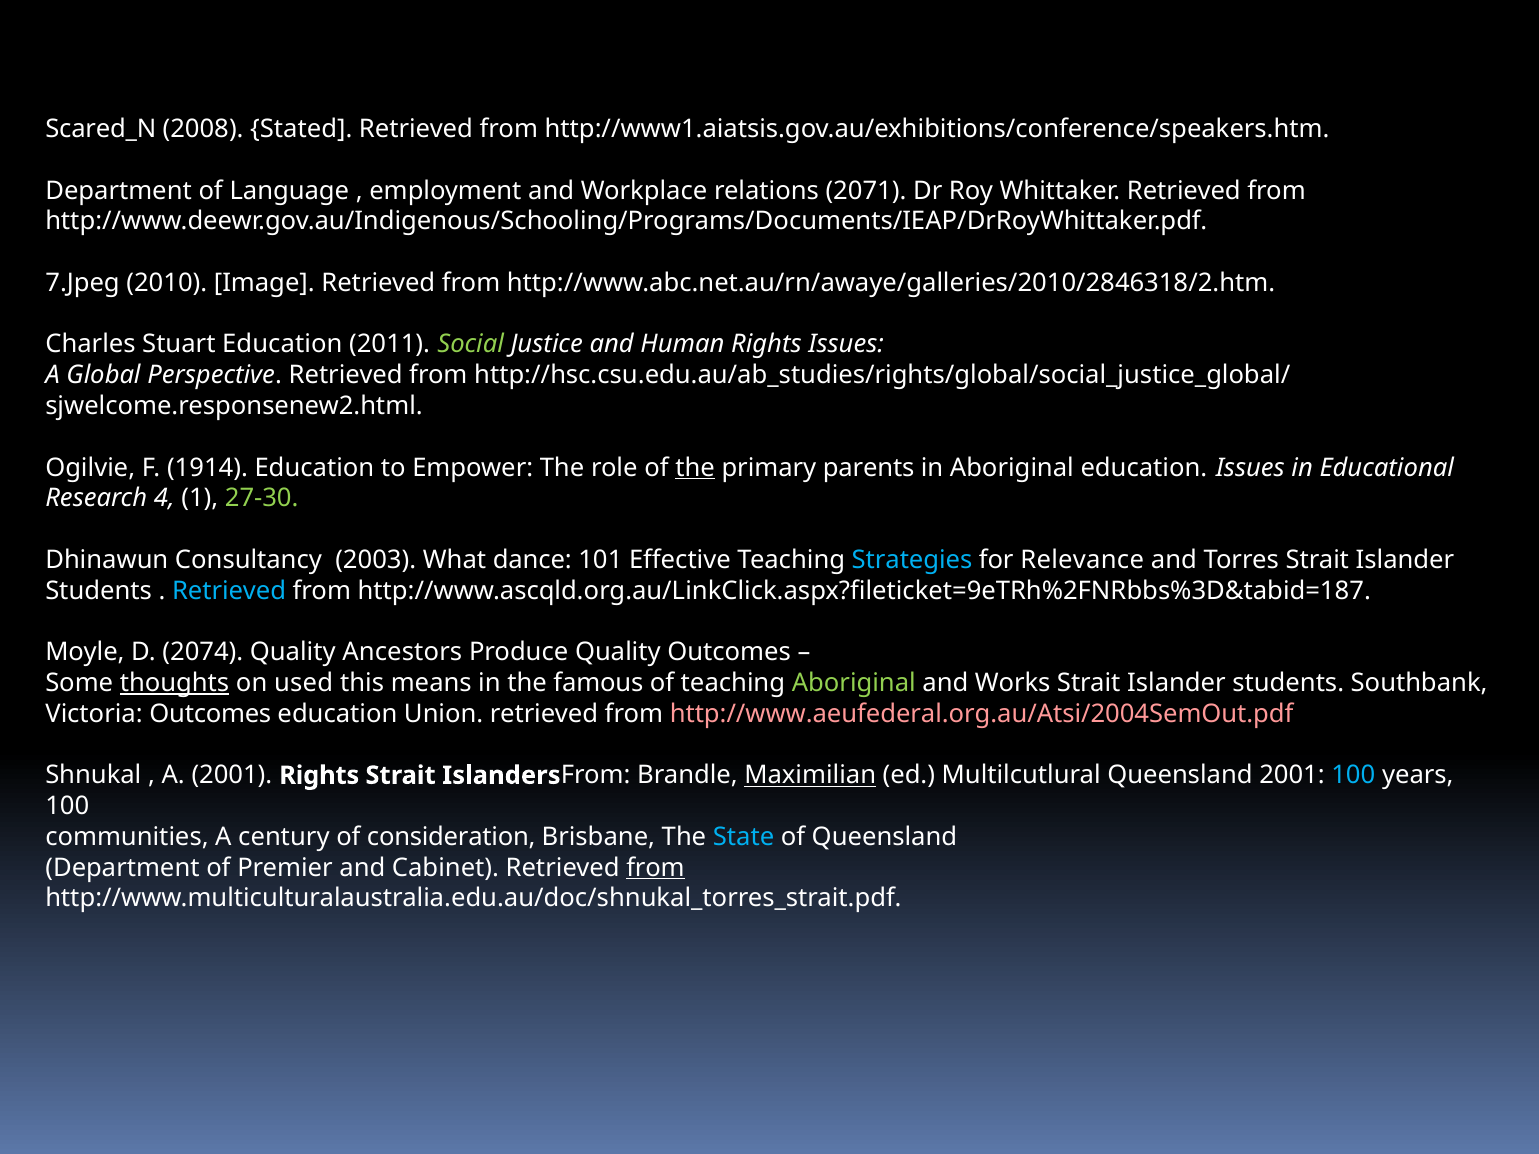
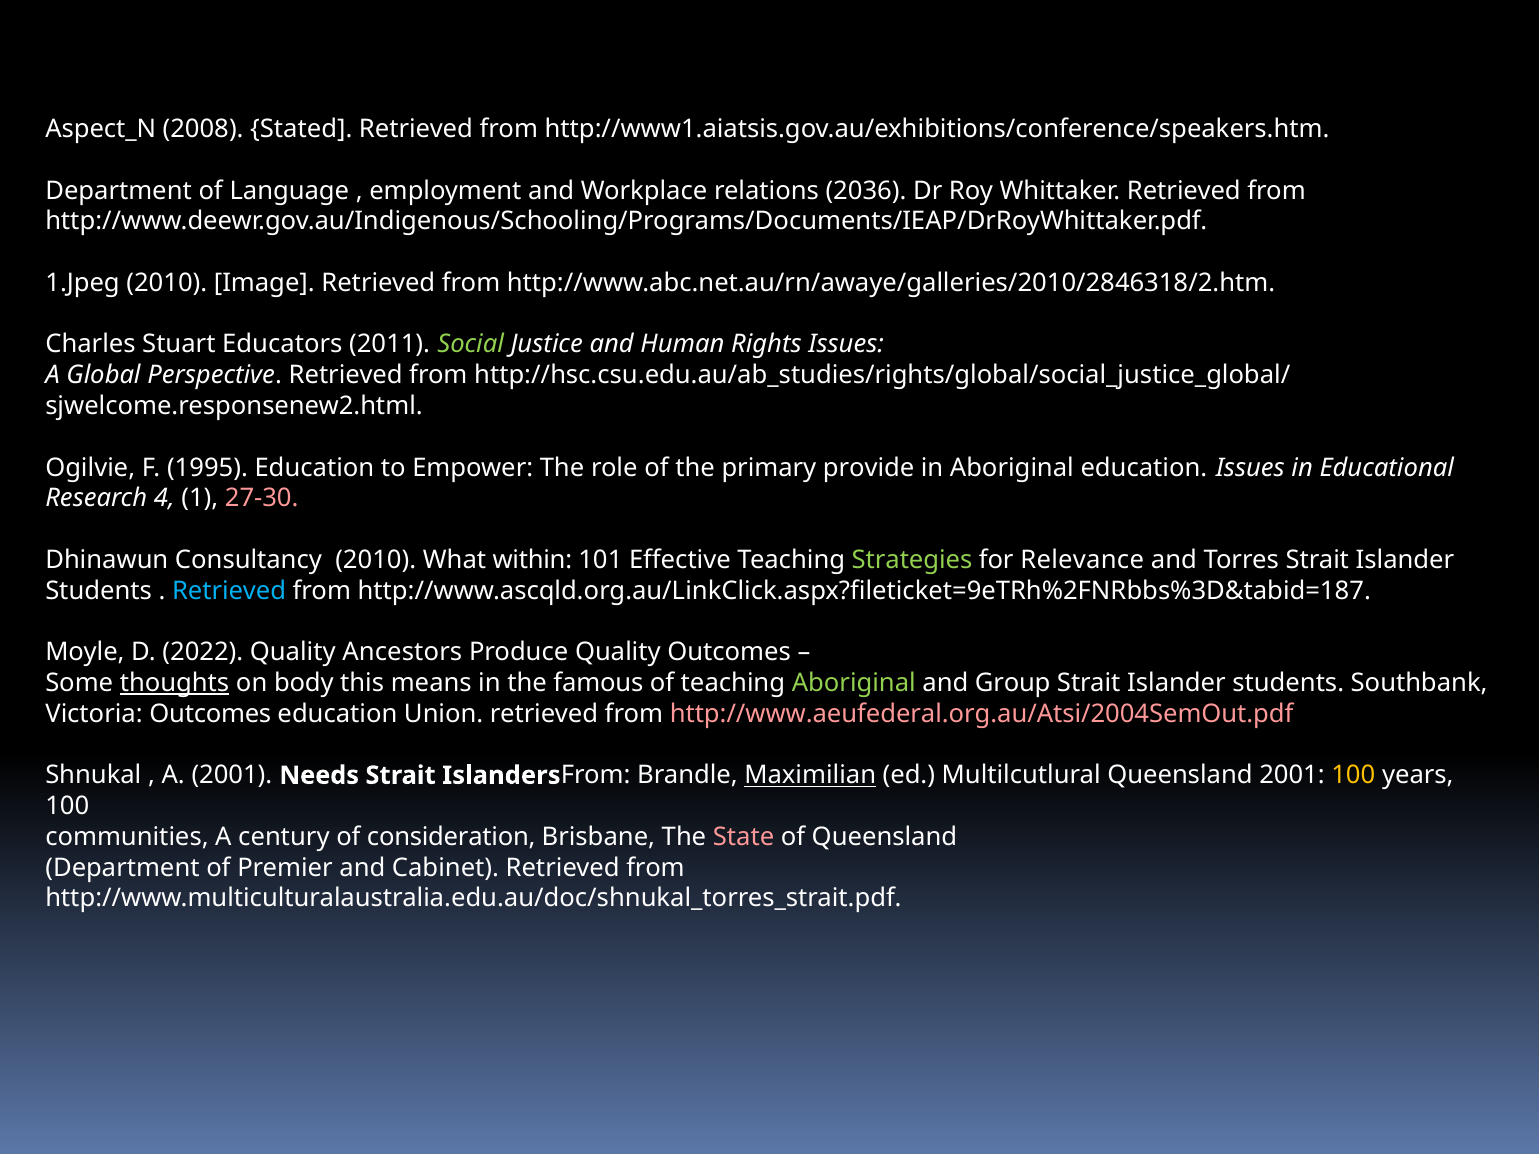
Scared_N: Scared_N -> Aspect_N (101, 129)
2071: 2071 -> 2036 (866, 191)
7.Jpeg: 7.Jpeg -> 1.Jpeg (83, 283)
Stuart Education: Education -> Educators (282, 345)
1914: 1914 -> 1995 (207, 468)
the underline: present -> none (695, 468)
parents: parents -> provide (869, 468)
27-30 colour: light green -> pink (262, 499)
Consultancy 2003: 2003 -> 2010 (376, 560)
dance: dance -> within (532, 560)
Strategies colour: light blue -> light green (912, 560)
2074: 2074 -> 2022 (203, 652)
used: used -> body (304, 683)
Works: Works -> Group (1013, 683)
2001 Rights: Rights -> Needs (319, 776)
100 colour: light blue -> yellow (1353, 776)
State colour: light blue -> pink (744, 837)
from underline: present -> none (655, 868)
